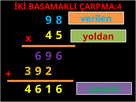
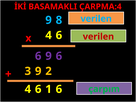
4 5: 5 -> 6 (59, 35)
yoldan: yoldan -> verilen (98, 37)
